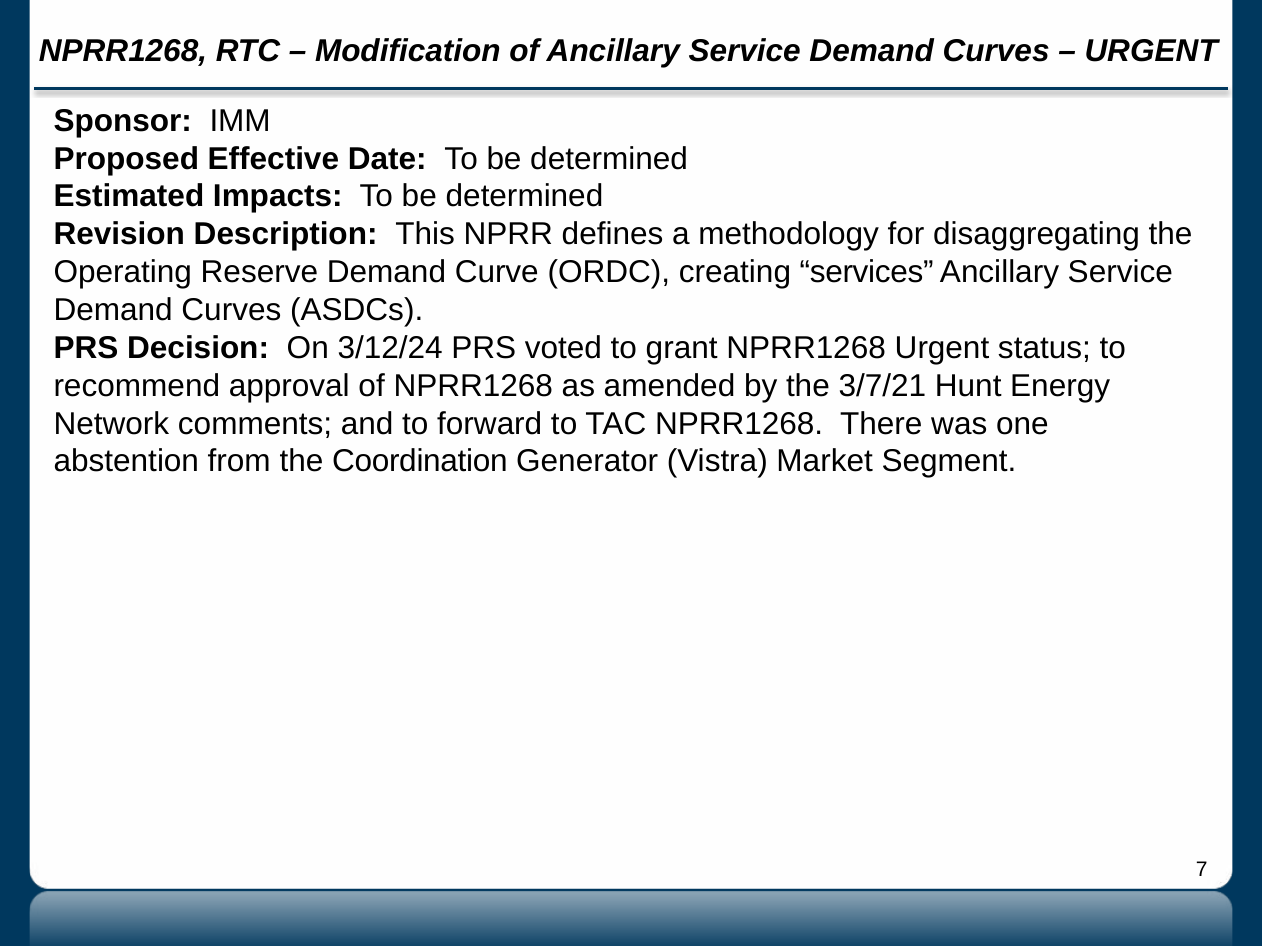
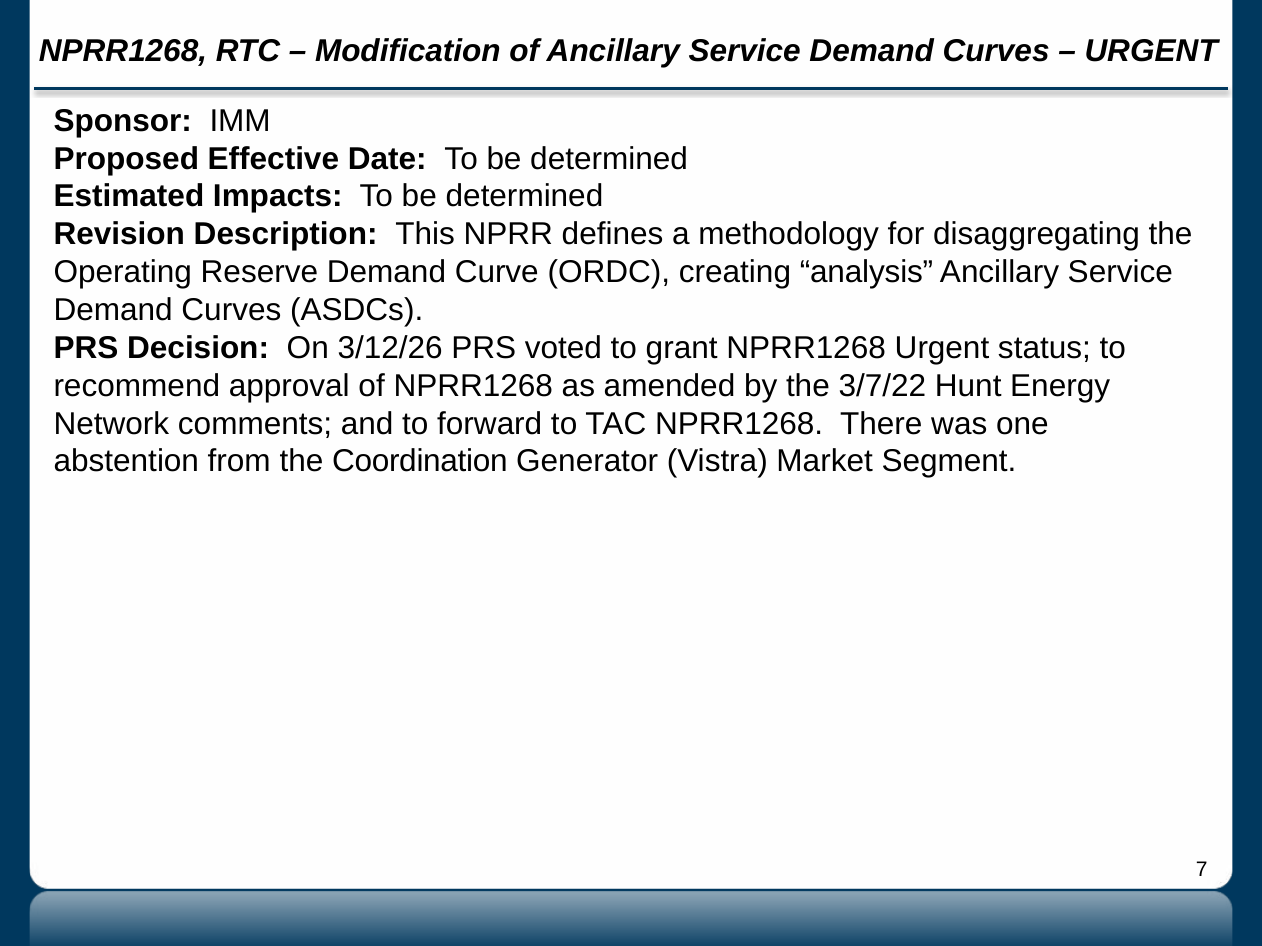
services: services -> analysis (867, 272)
3/12/24: 3/12/24 -> 3/12/26 (390, 348)
3/7/21: 3/7/21 -> 3/7/22 (882, 386)
